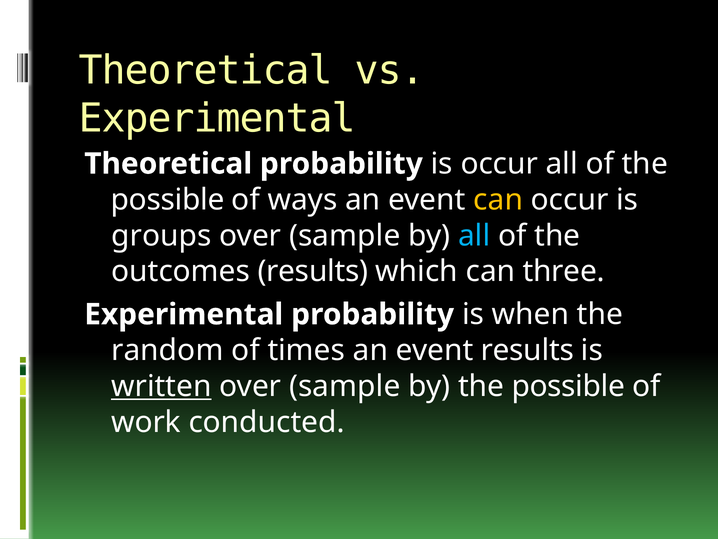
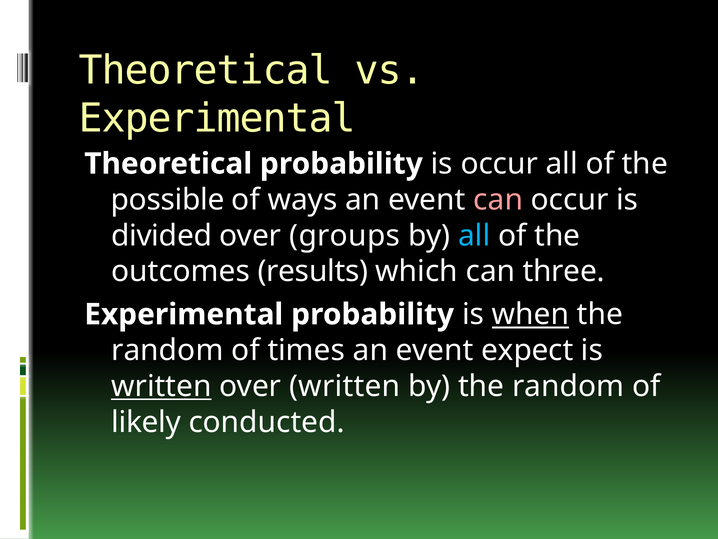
can colour: yellow -> pink (498, 200)
groups: groups -> divided (162, 235)
sample: sample -> groups (345, 235)
when underline: none -> present (531, 314)
event results: results -> expect (527, 350)
sample: sample -> written (345, 386)
by the possible: possible -> random (568, 386)
work: work -> likely (146, 422)
